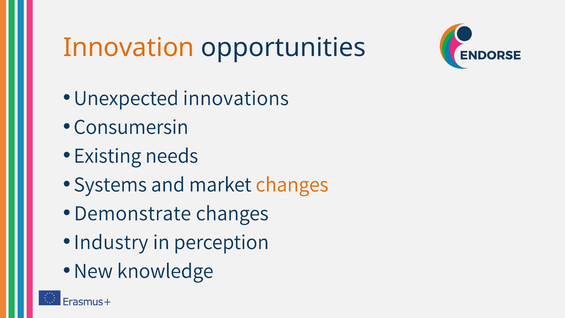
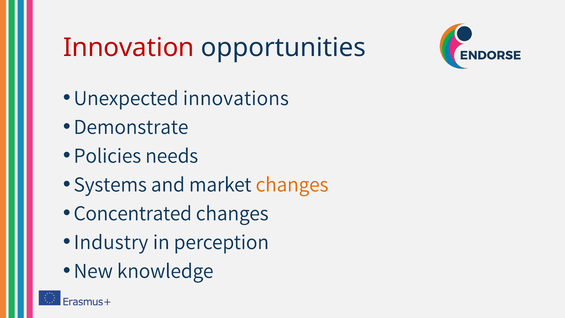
Innovation colour: orange -> red (129, 47)
Consumersin: Consumersin -> Demonstrate (131, 127)
Existing: Existing -> Policies (107, 156)
Demonstrate: Demonstrate -> Concentrated (133, 213)
